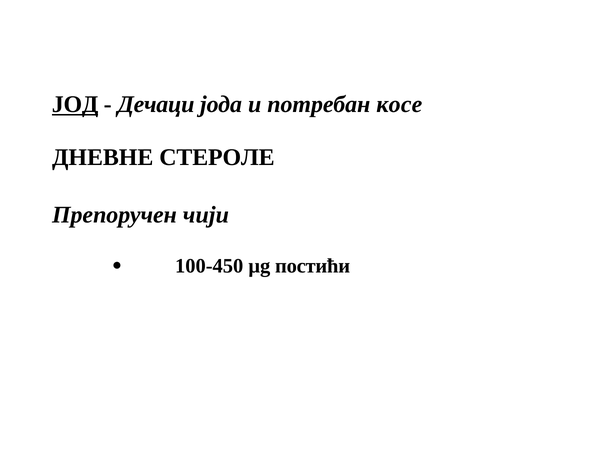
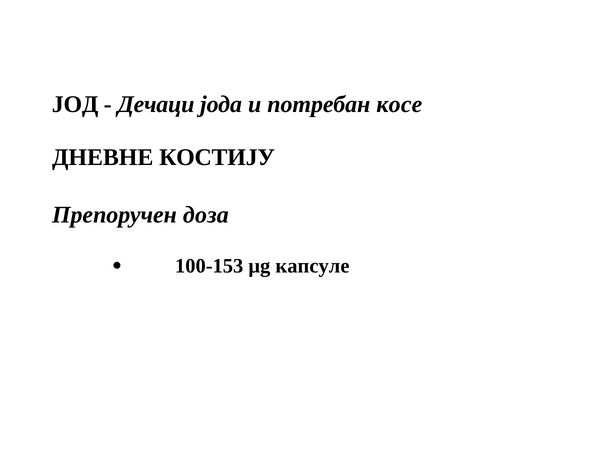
ЈОД underline: present -> none (75, 104)
СТЕРОЛЕ: СТЕРОЛЕ -> КОСТИЈУ (217, 158)
чији: чији -> доза (206, 215)
100-450: 100-450 -> 100-153 (209, 266)
постићи: постићи -> капсуле (312, 266)
